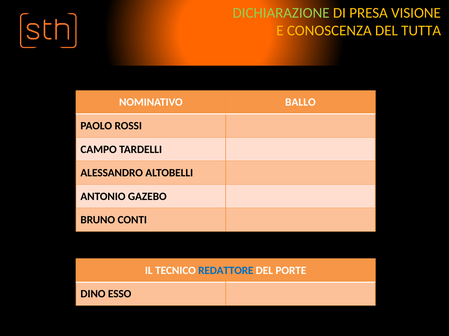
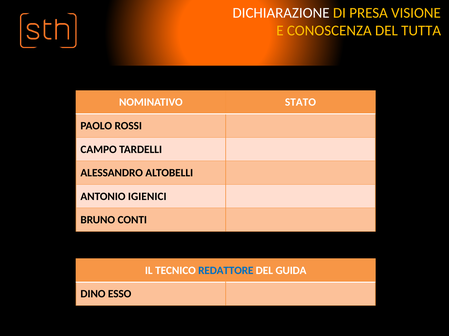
DICHIARAZIONE colour: light green -> white (281, 13)
BALLO: BALLO -> STATO (300, 103)
GAZEBO: GAZEBO -> IGIENICI (147, 197)
PORTE: PORTE -> GUIDA (291, 271)
